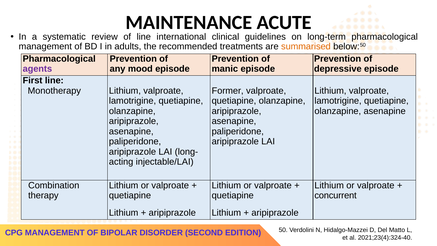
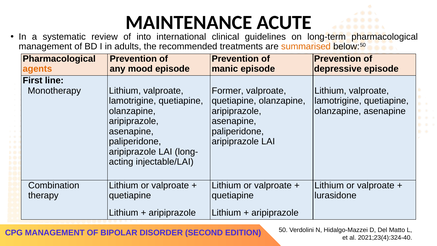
of line: line -> into (144, 37)
agents colour: purple -> orange (37, 69)
concurrent: concurrent -> lurasidone (335, 195)
